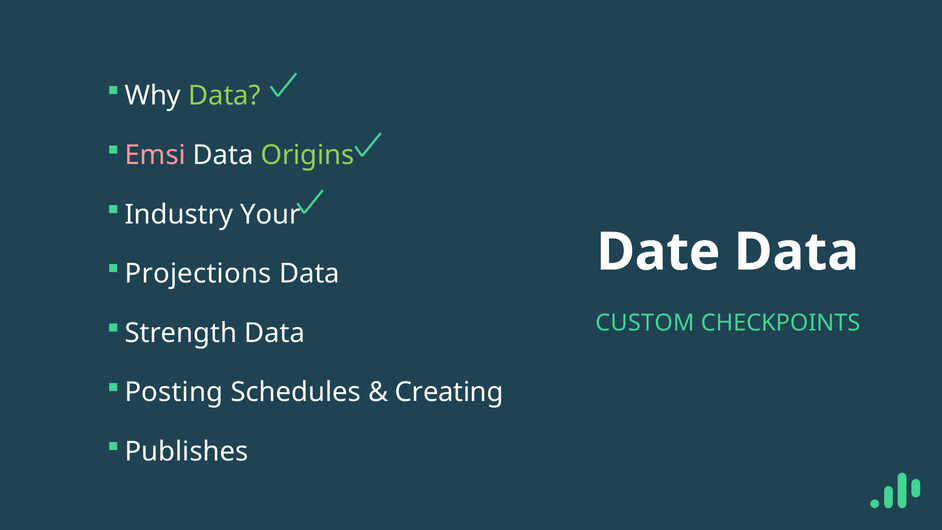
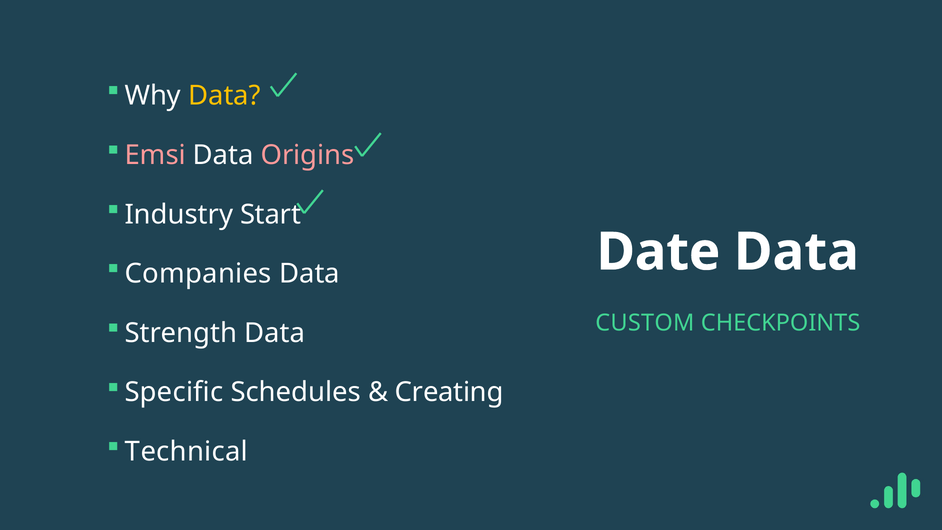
Data colour: light green -> yellow (224, 96)
Origins colour: light green -> pink (308, 155)
Your: Your -> Start (271, 214)
Projections: Projections -> Companies (198, 274)
Posting: Posting -> Specific (174, 392)
Publishes: Publishes -> Technical (186, 452)
